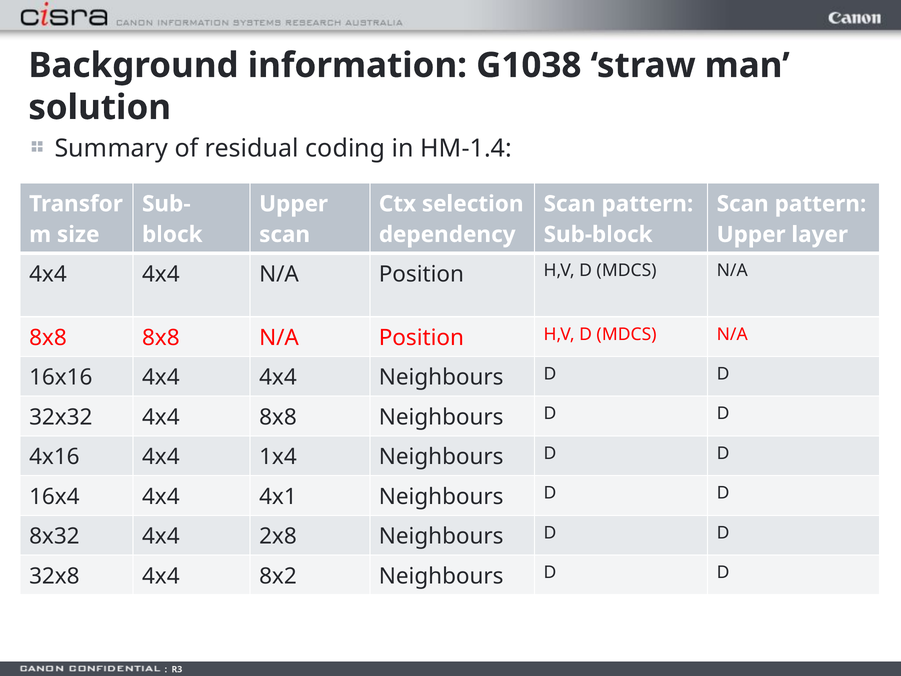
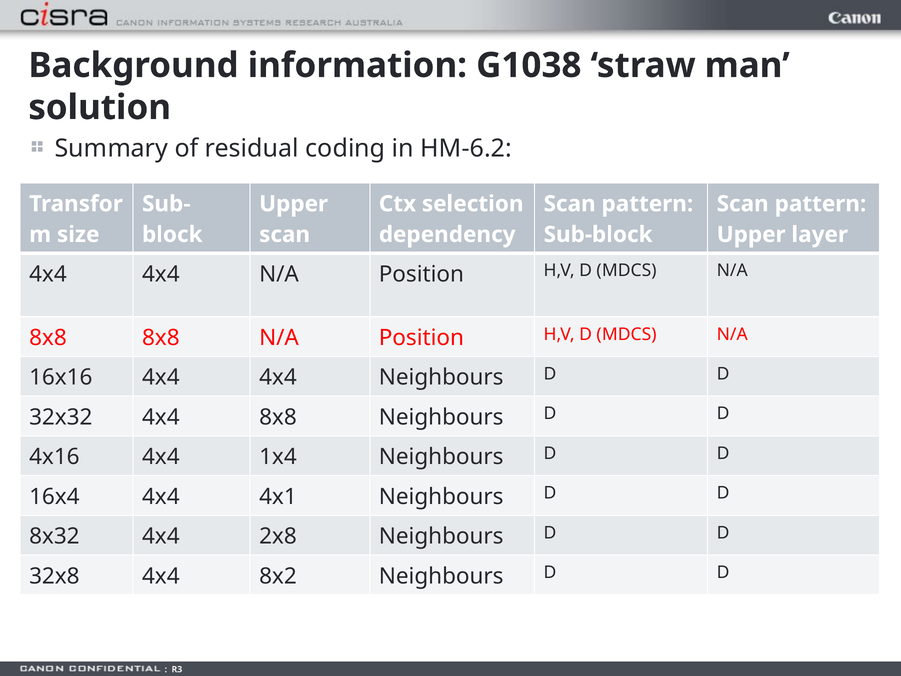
HM-1.4: HM-1.4 -> HM-6.2 (466, 148)
